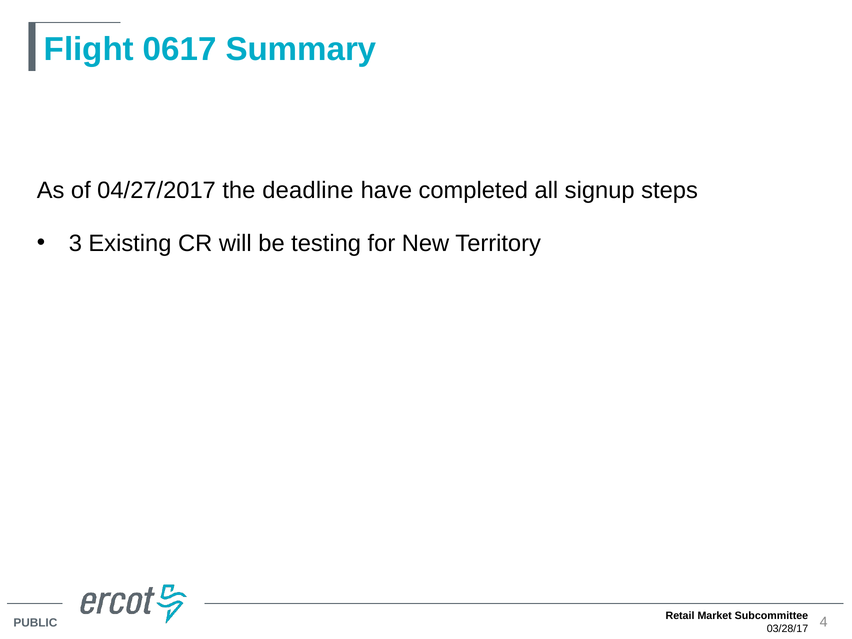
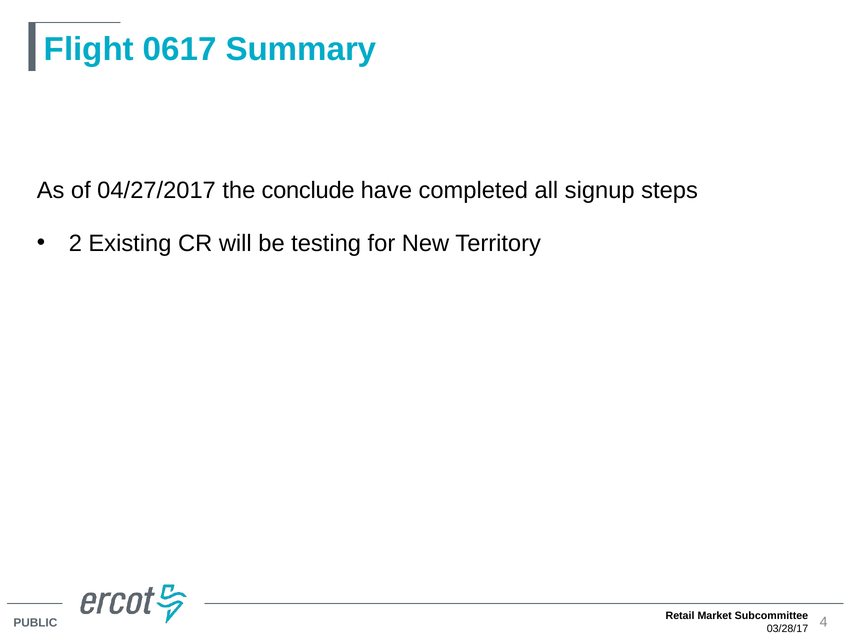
deadline: deadline -> conclude (308, 190)
3: 3 -> 2 (75, 243)
